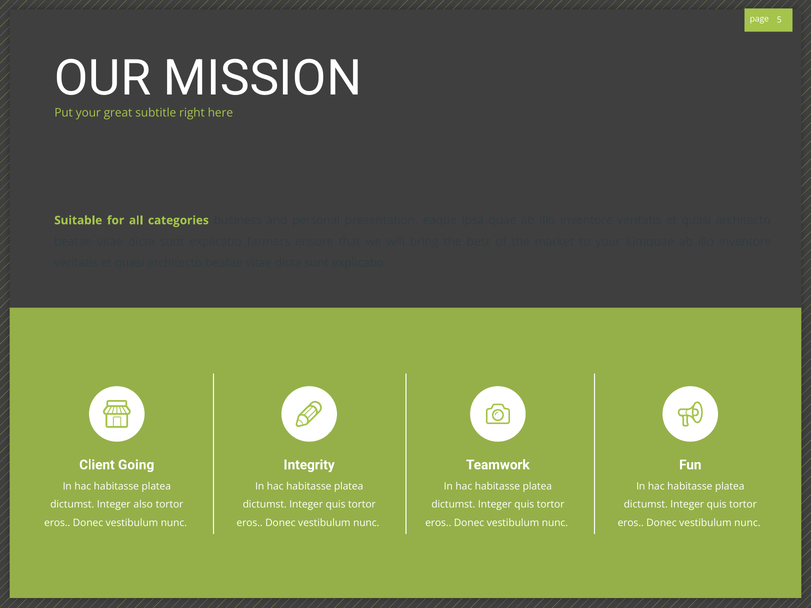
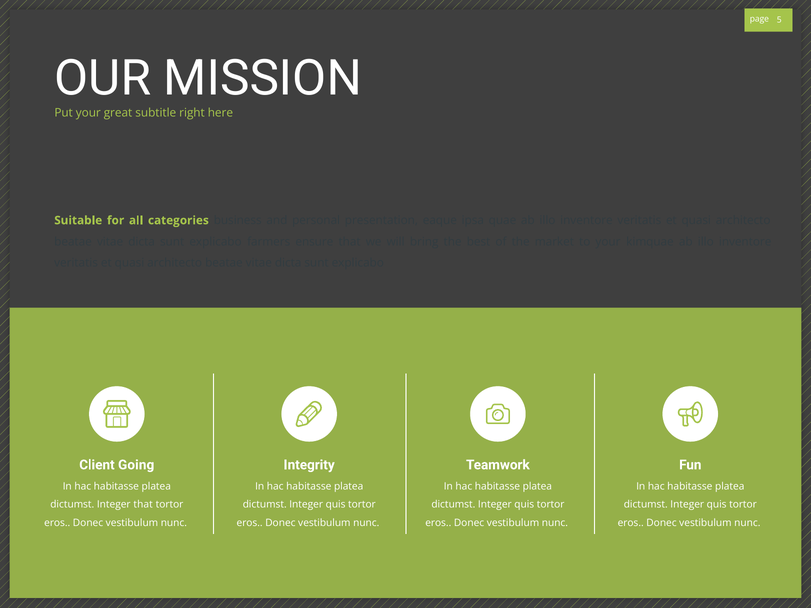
Integer also: also -> that (143, 505)
